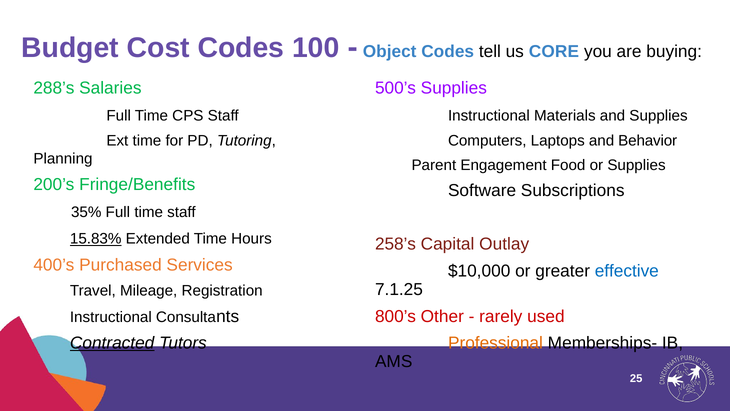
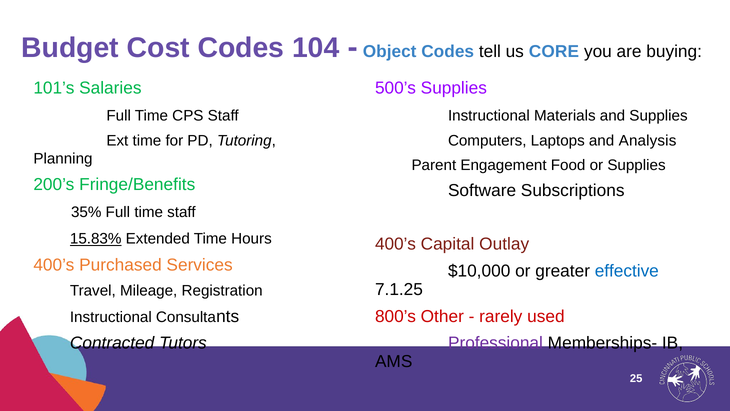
100: 100 -> 104 (316, 48)
288’s: 288’s -> 101’s (54, 88)
Behavior: Behavior -> Analysis (648, 140)
258’s: 258’s -> 400’s (395, 244)
Contracted underline: present -> none (112, 343)
Professional colour: orange -> purple (495, 343)
